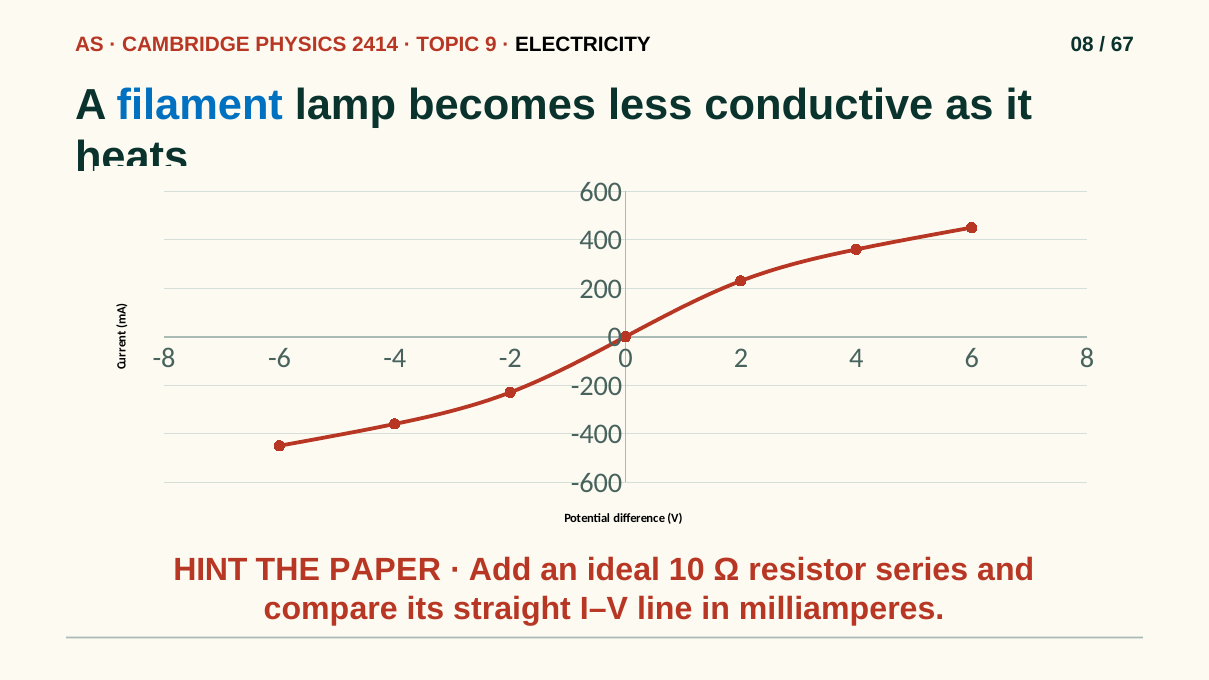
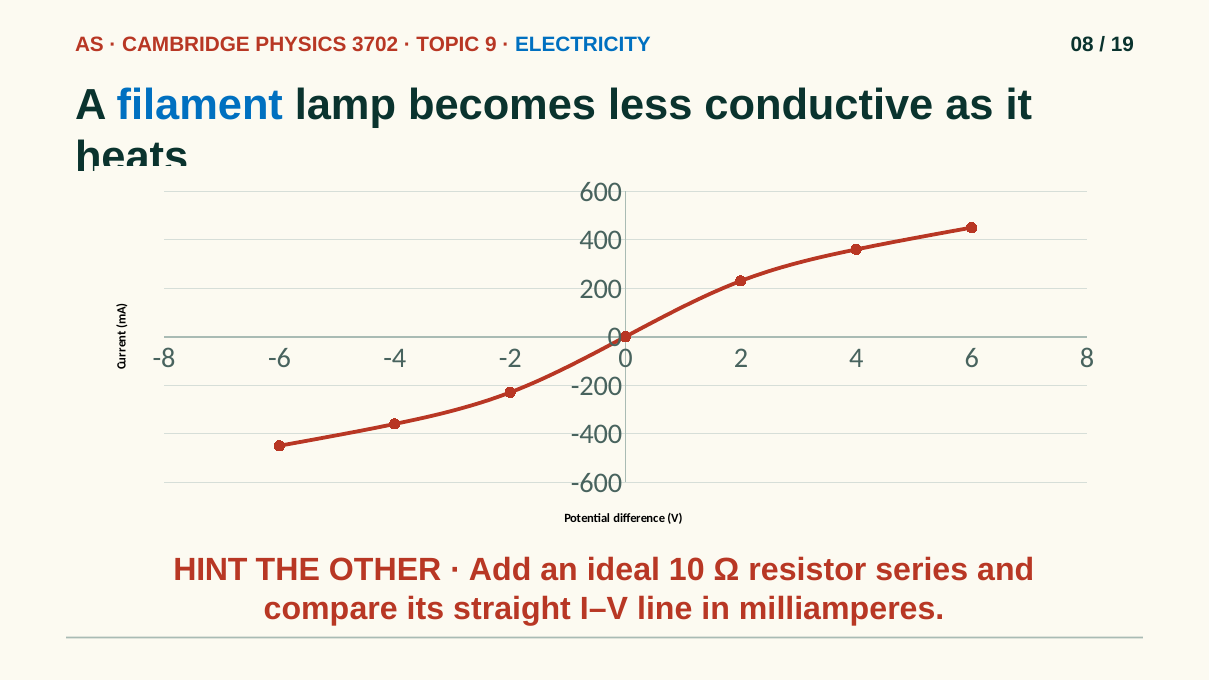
2414: 2414 -> 3702 (375, 45)
ELECTRICITY colour: black -> blue (583, 45)
67: 67 -> 19 (1122, 45)
PAPER: PAPER -> OTHER (385, 570)
